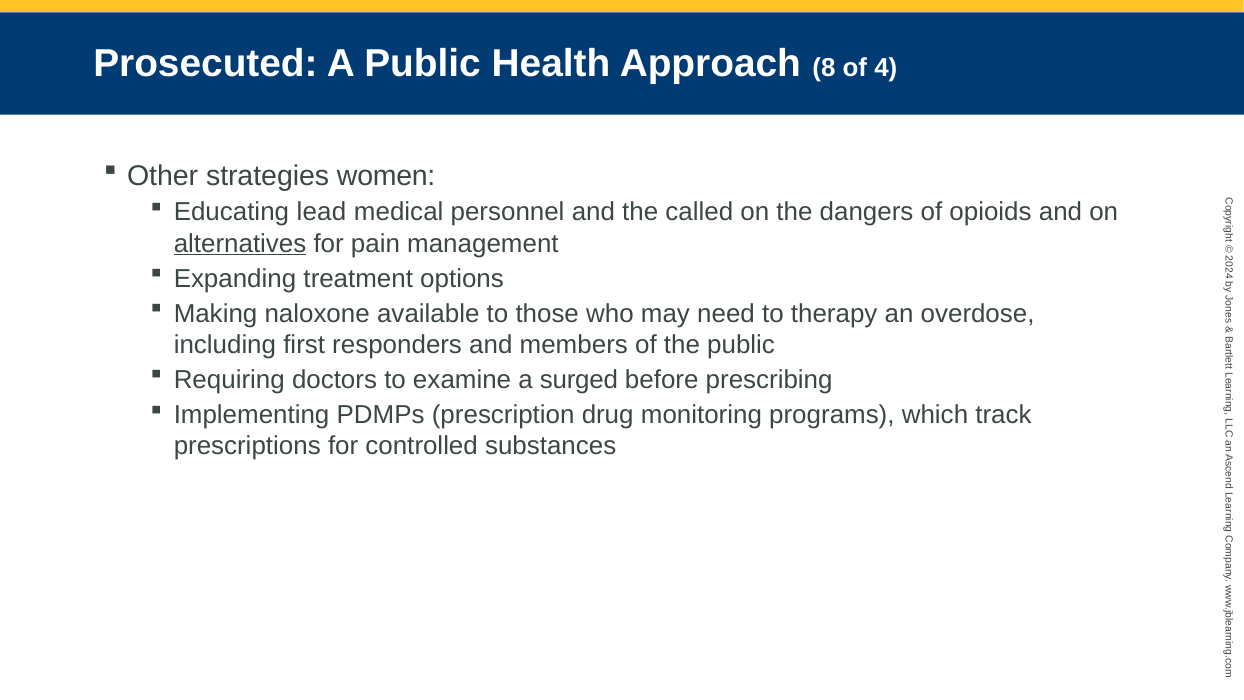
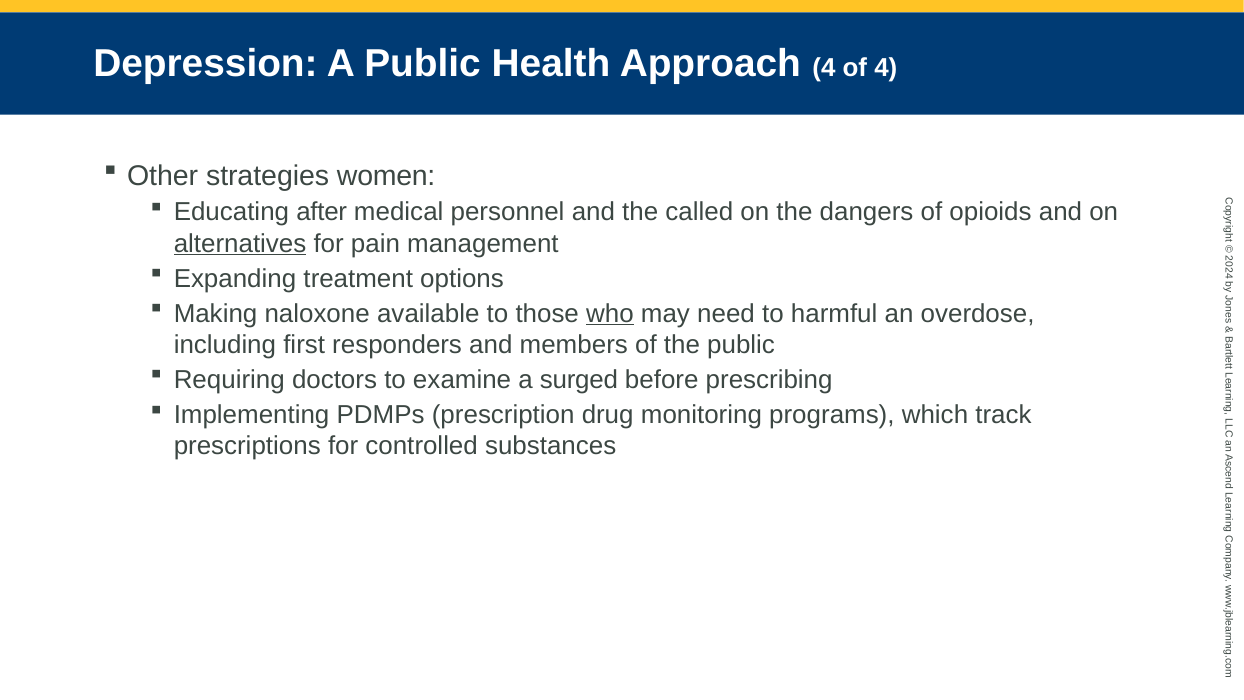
Prosecuted: Prosecuted -> Depression (205, 64)
Approach 8: 8 -> 4 (824, 68)
lead: lead -> after (322, 212)
who underline: none -> present (610, 313)
therapy: therapy -> harmful (834, 313)
